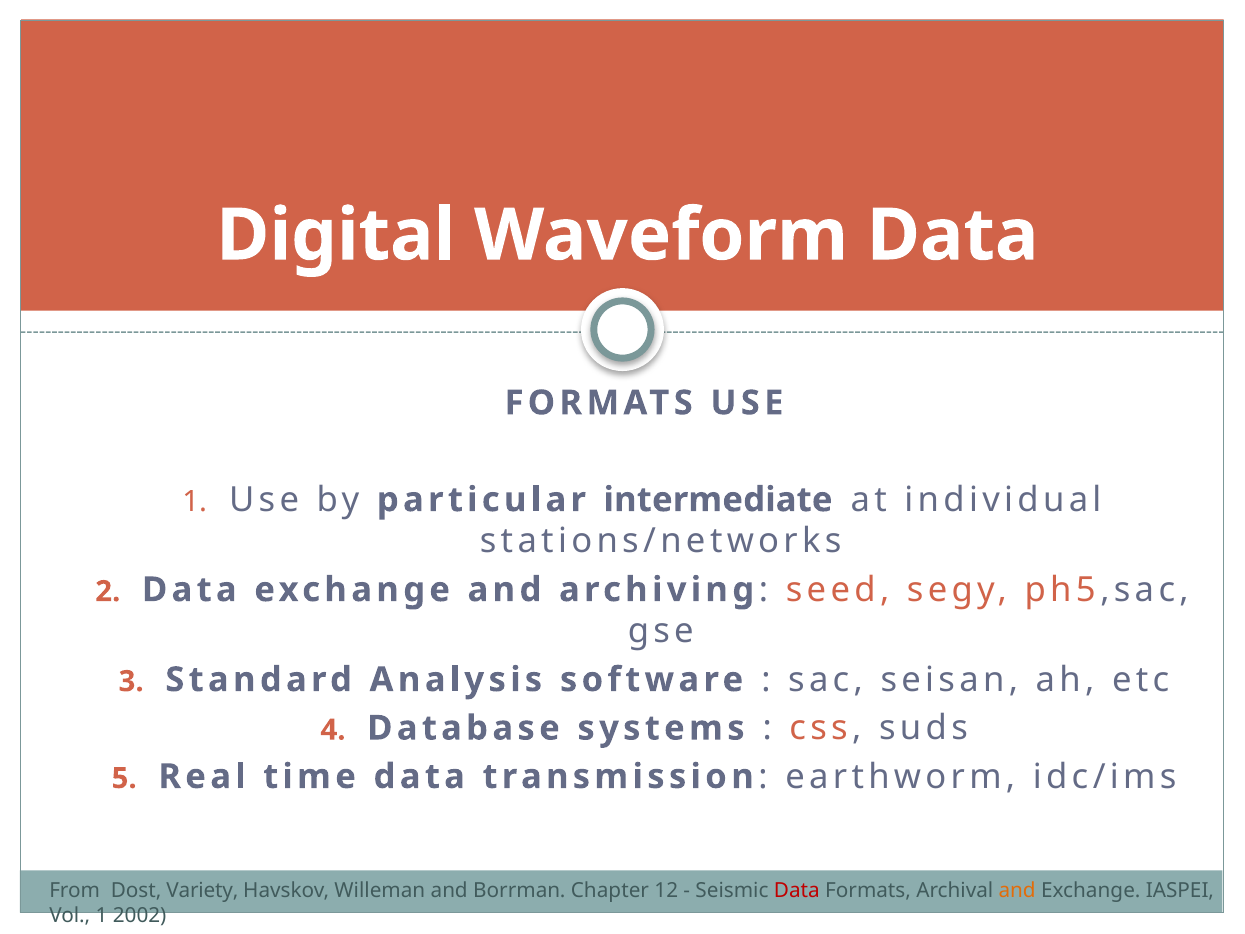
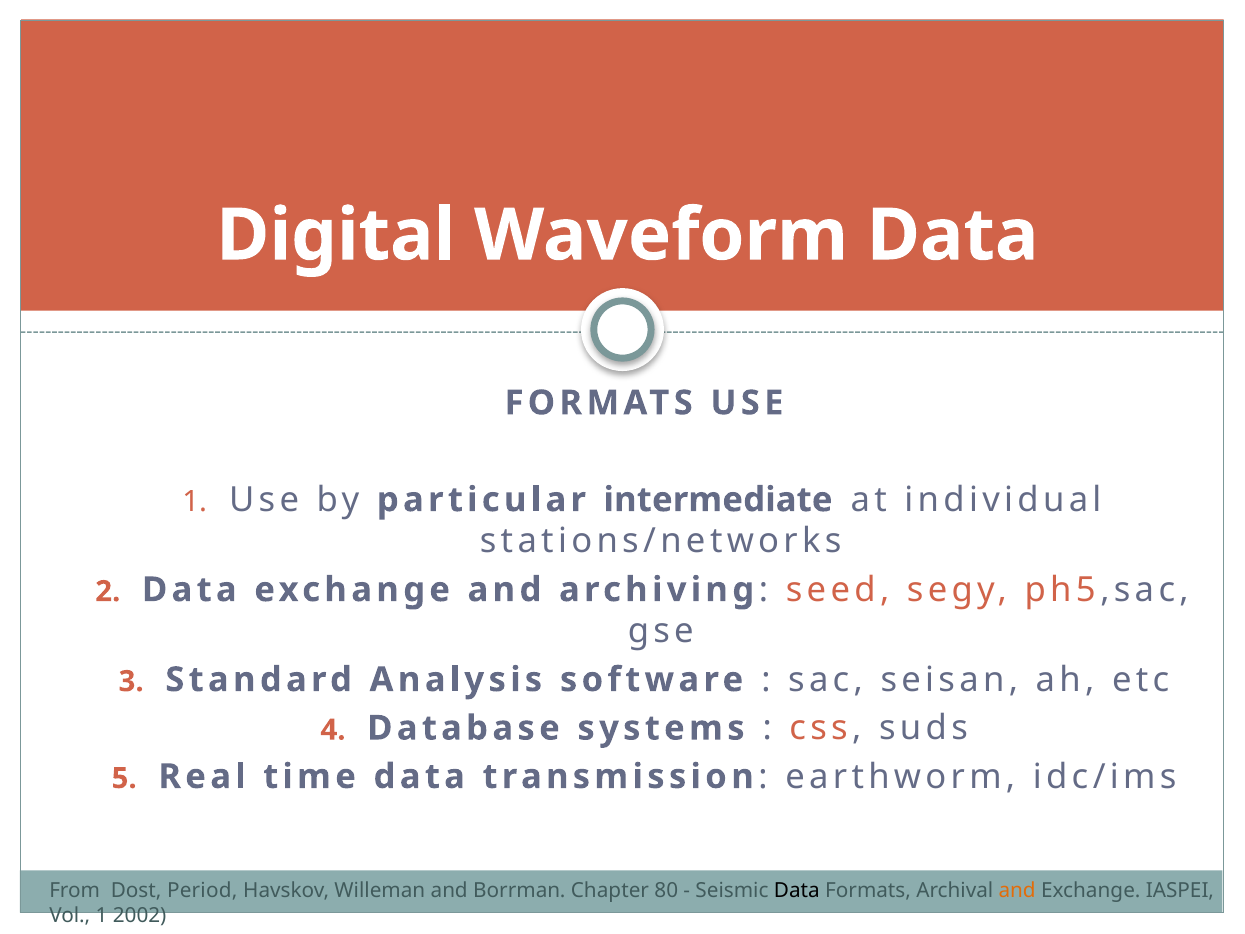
Variety: Variety -> Period (202, 891)
12: 12 -> 80 (666, 891)
Data colour: red -> black (797, 891)
